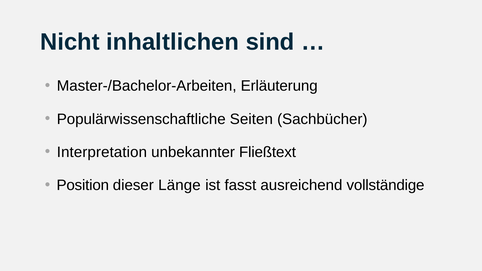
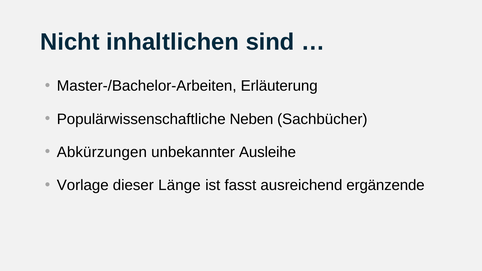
Seiten: Seiten -> Neben (251, 119)
Interpretation: Interpretation -> Abkürzungen (102, 152)
Fließtext: Fließtext -> Ausleihe (268, 152)
Position: Position -> Vorlage (83, 185)
vollständige: vollständige -> ergänzende (386, 185)
